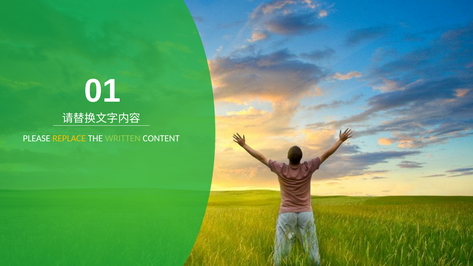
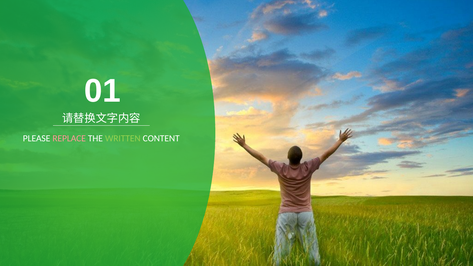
REPLACE colour: yellow -> pink (69, 138)
